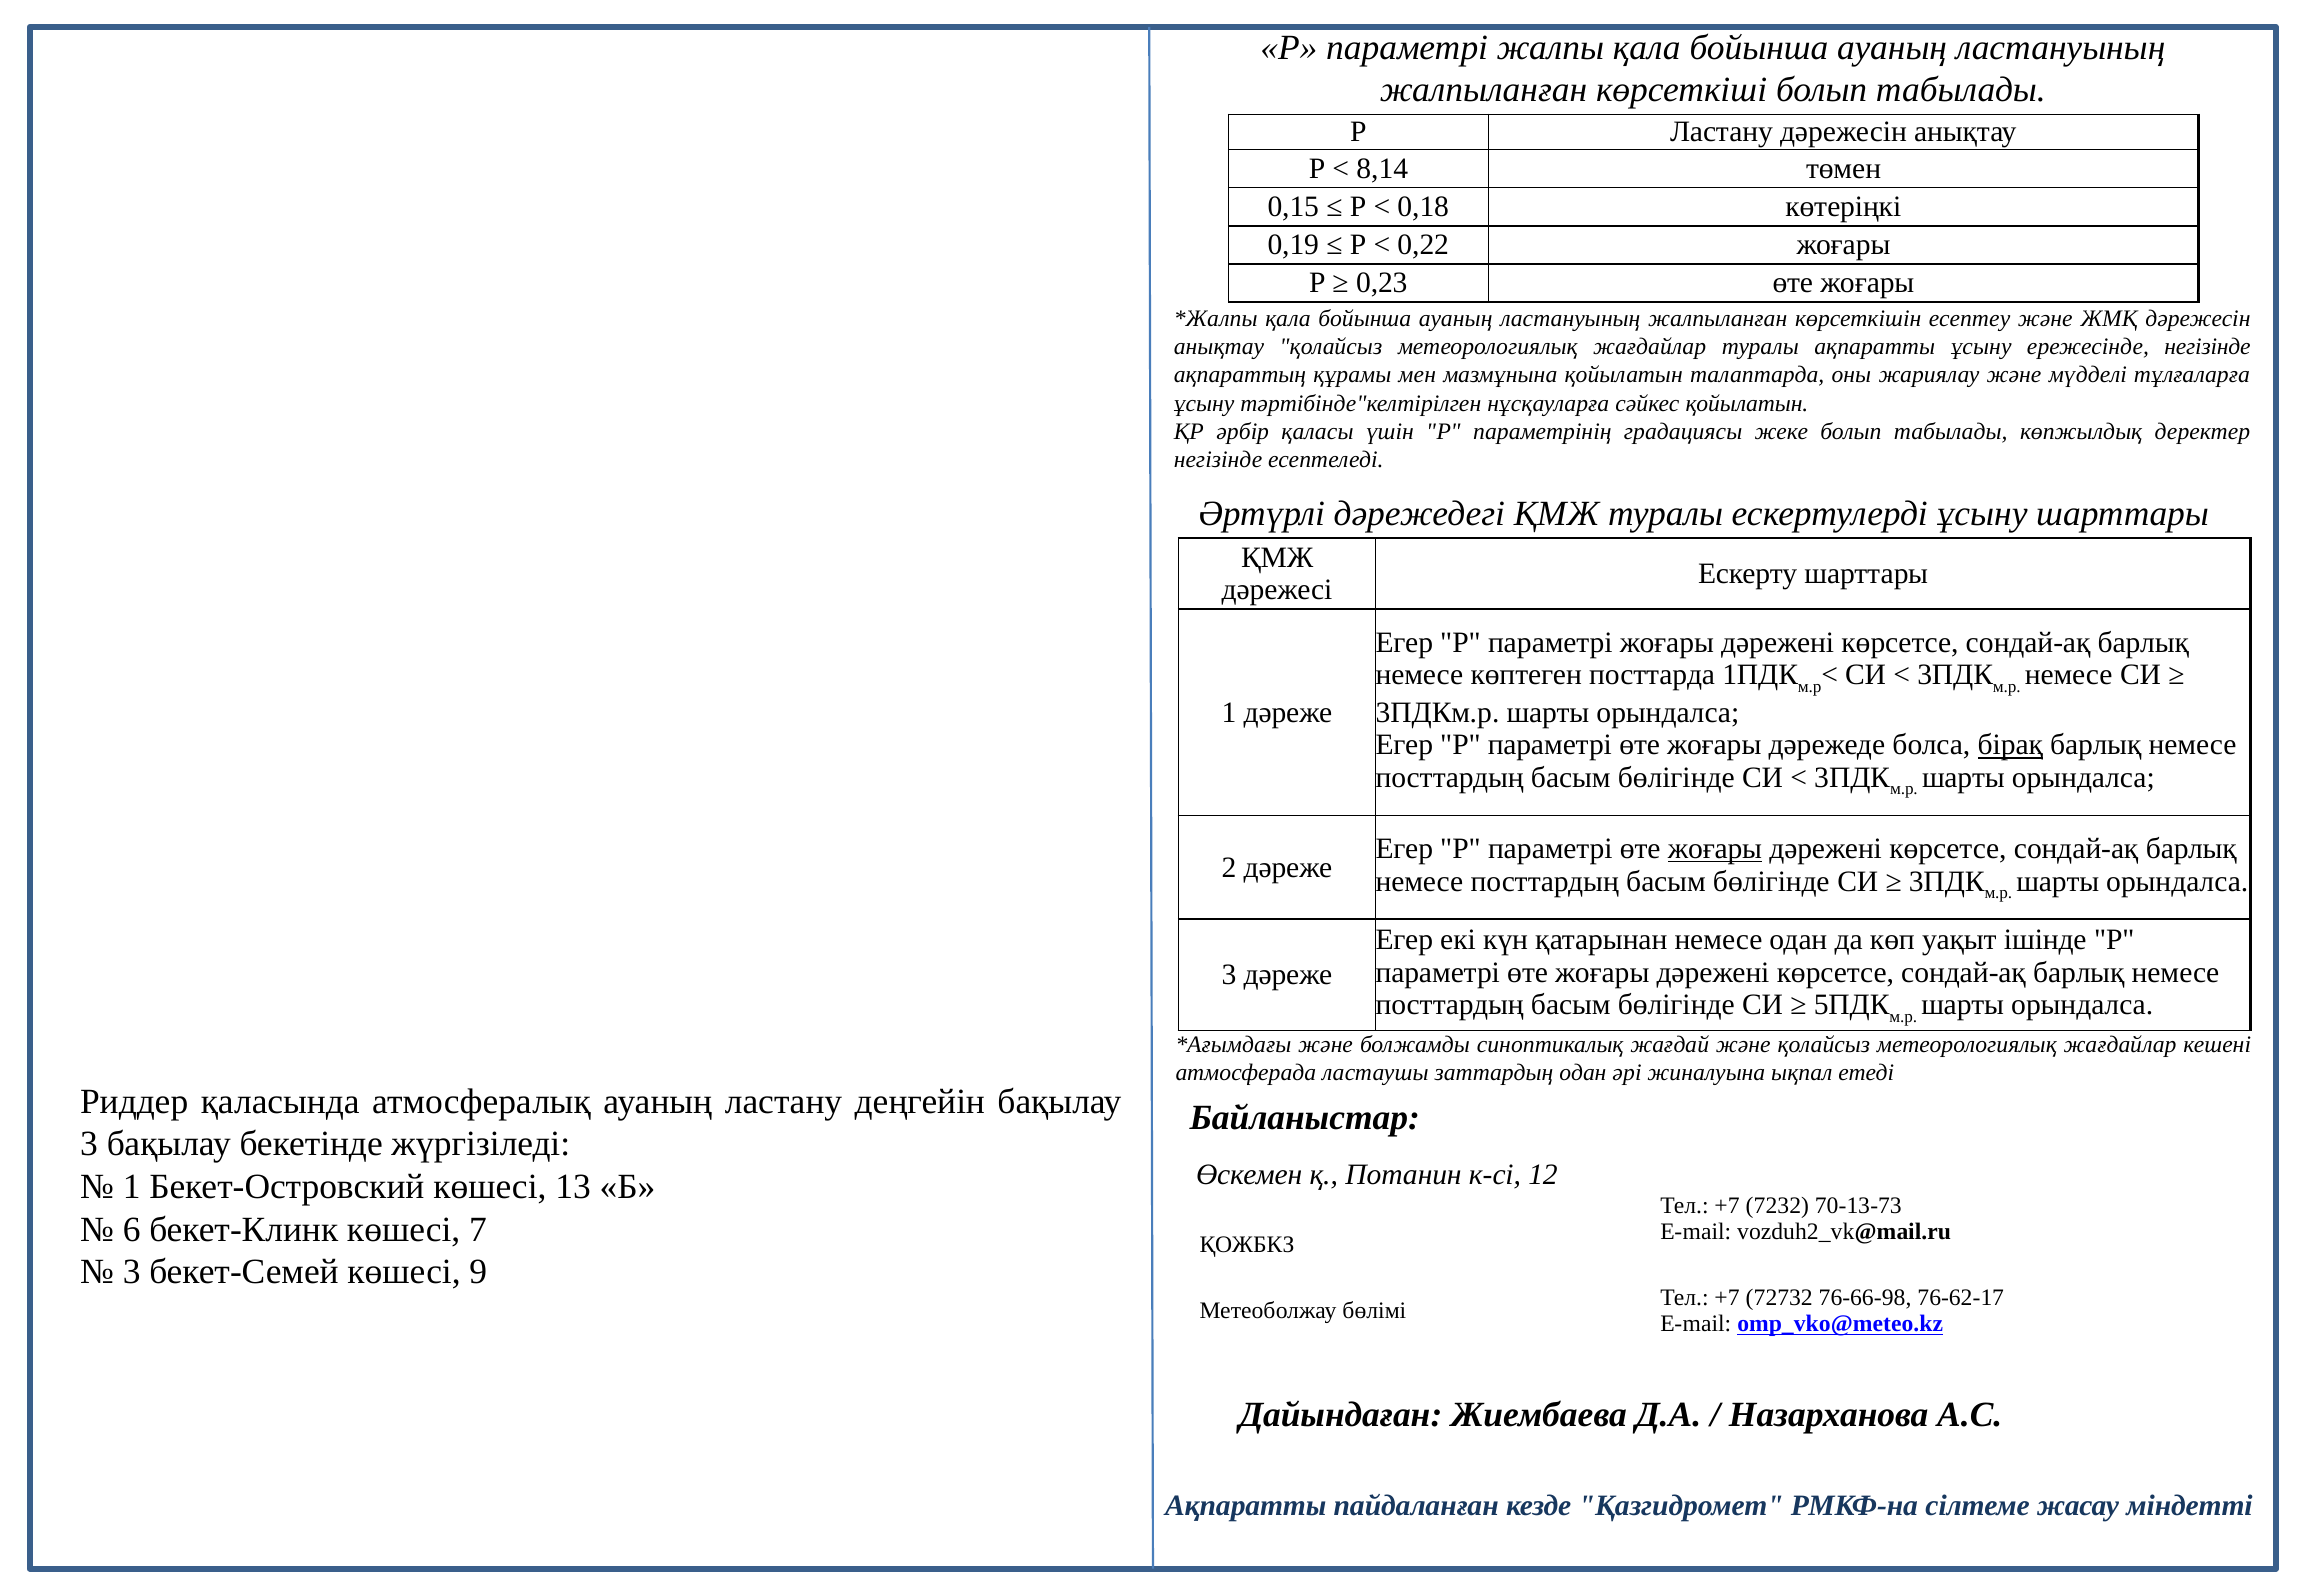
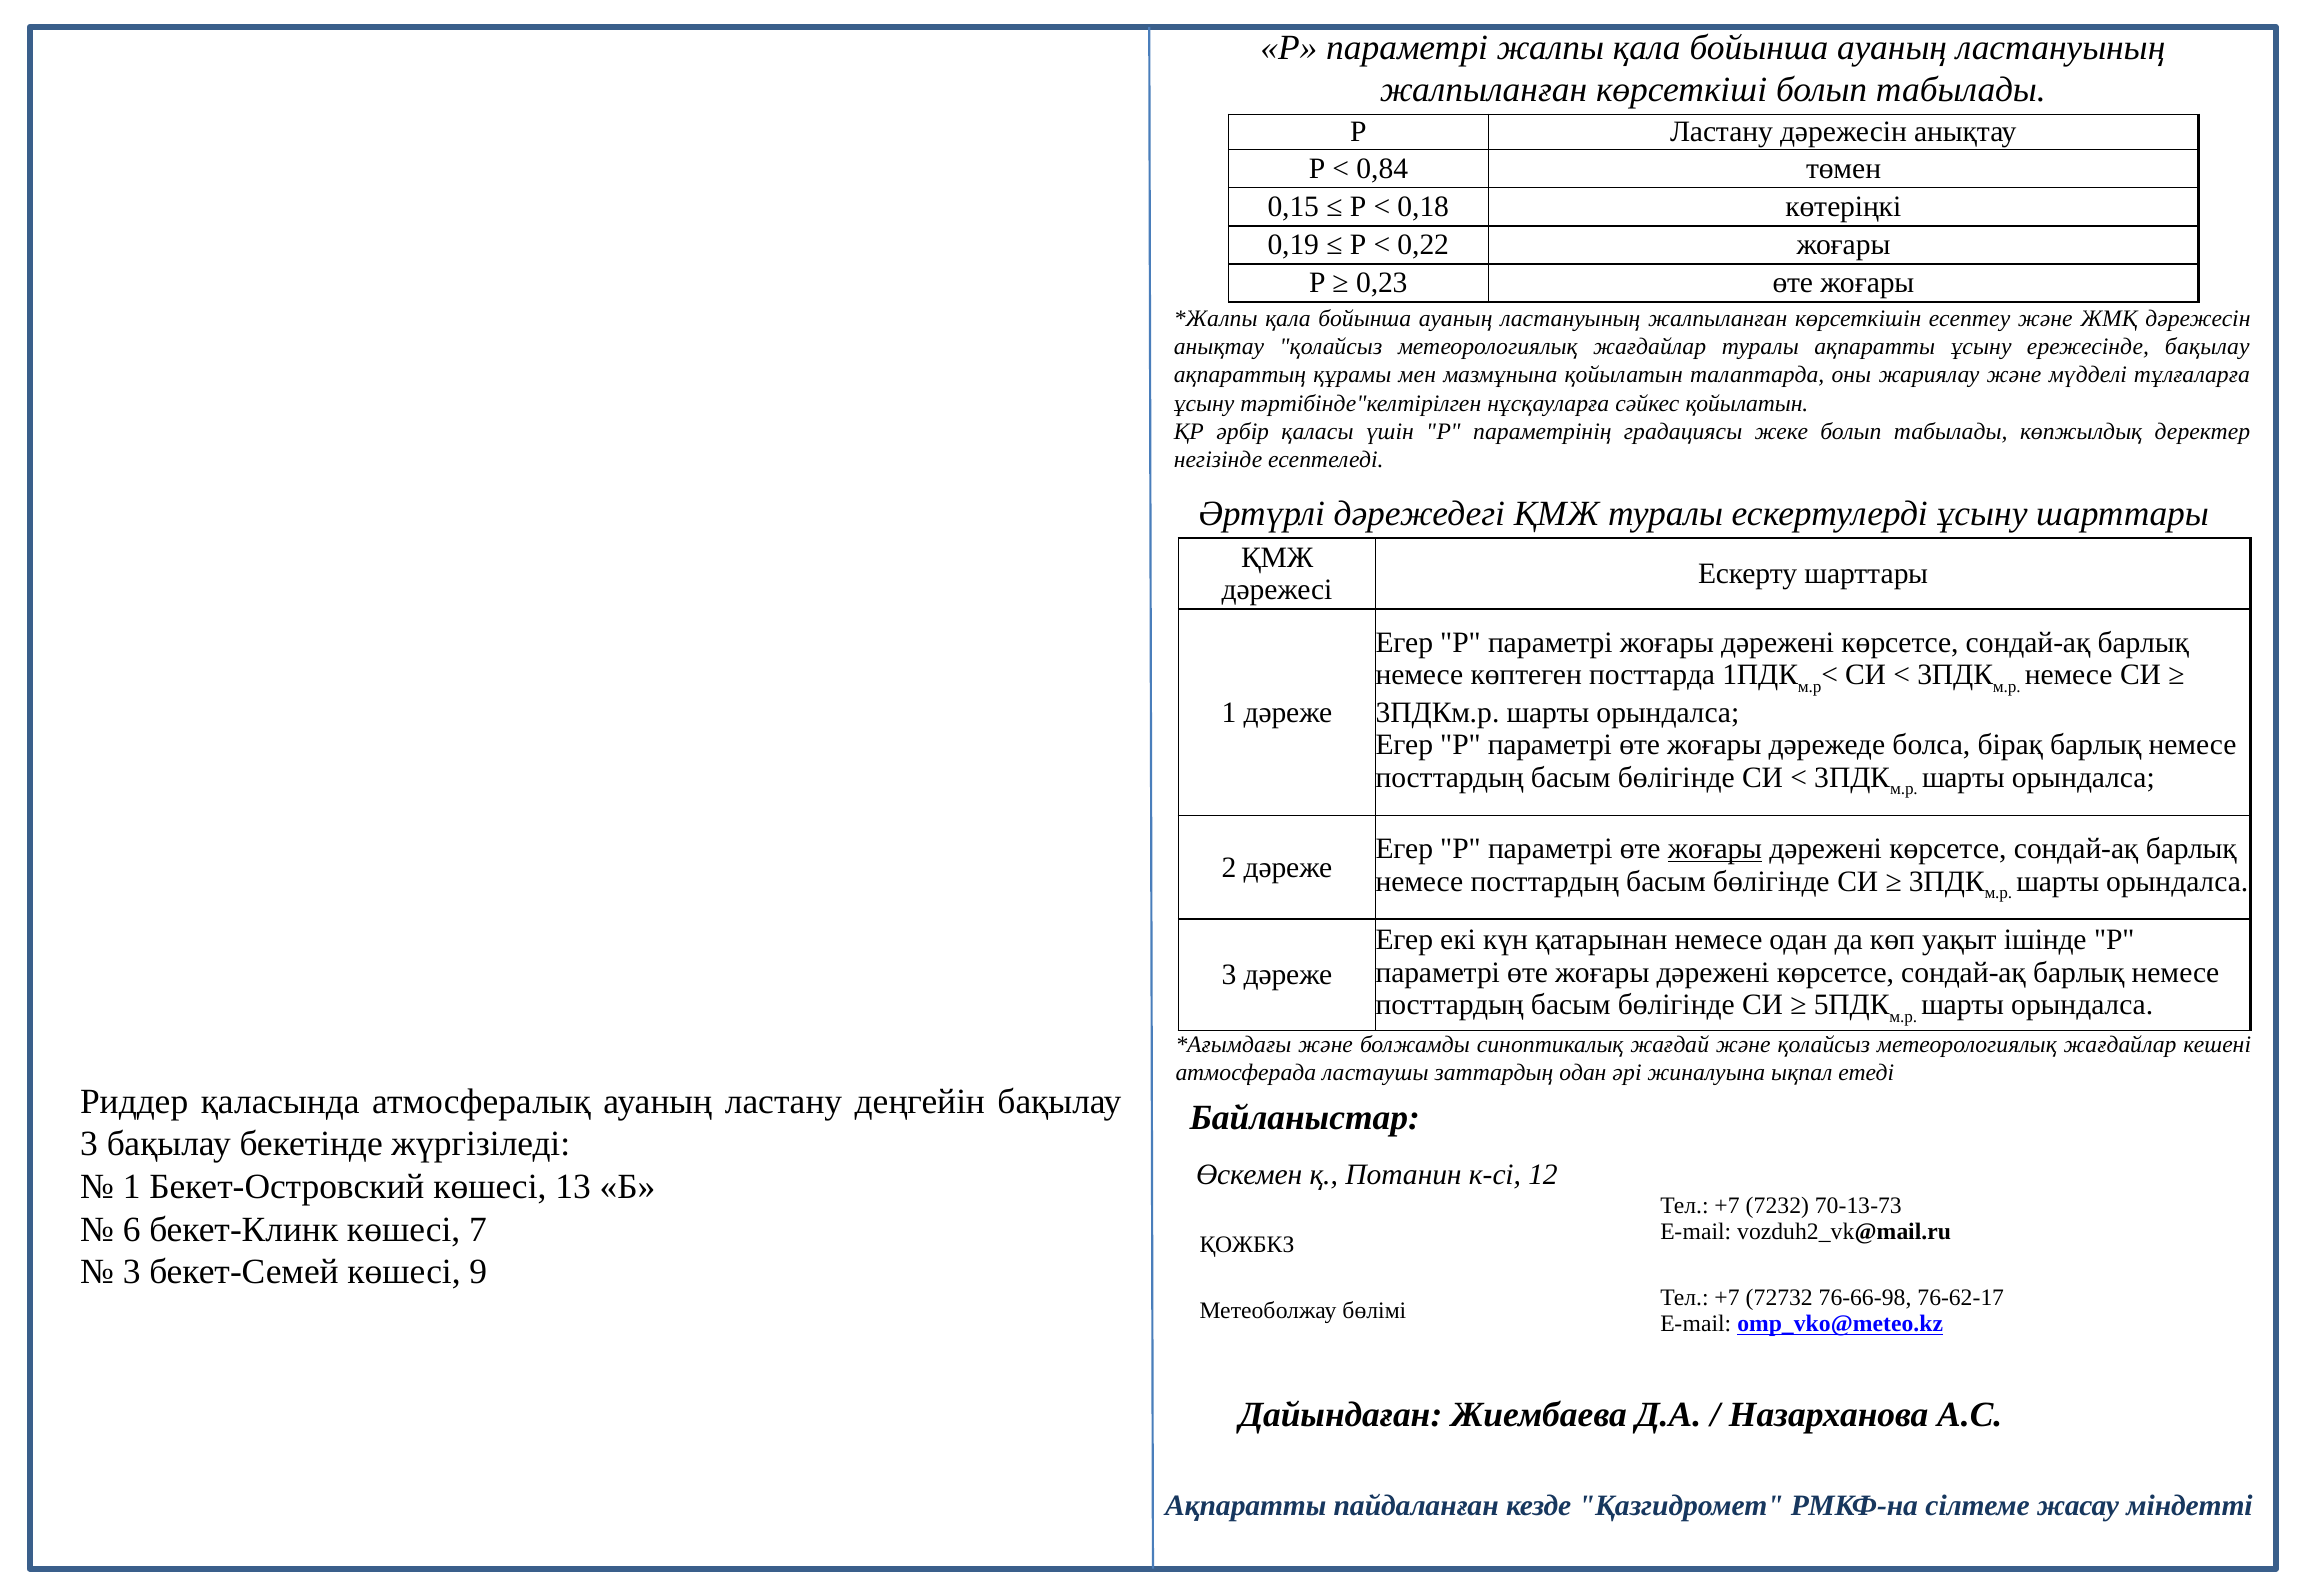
8,14: 8,14 -> 0,84 (1382, 169)
ережесінде негізінде: негізінде -> бақылау (2207, 347)
бірақ underline: present -> none (2010, 745)
